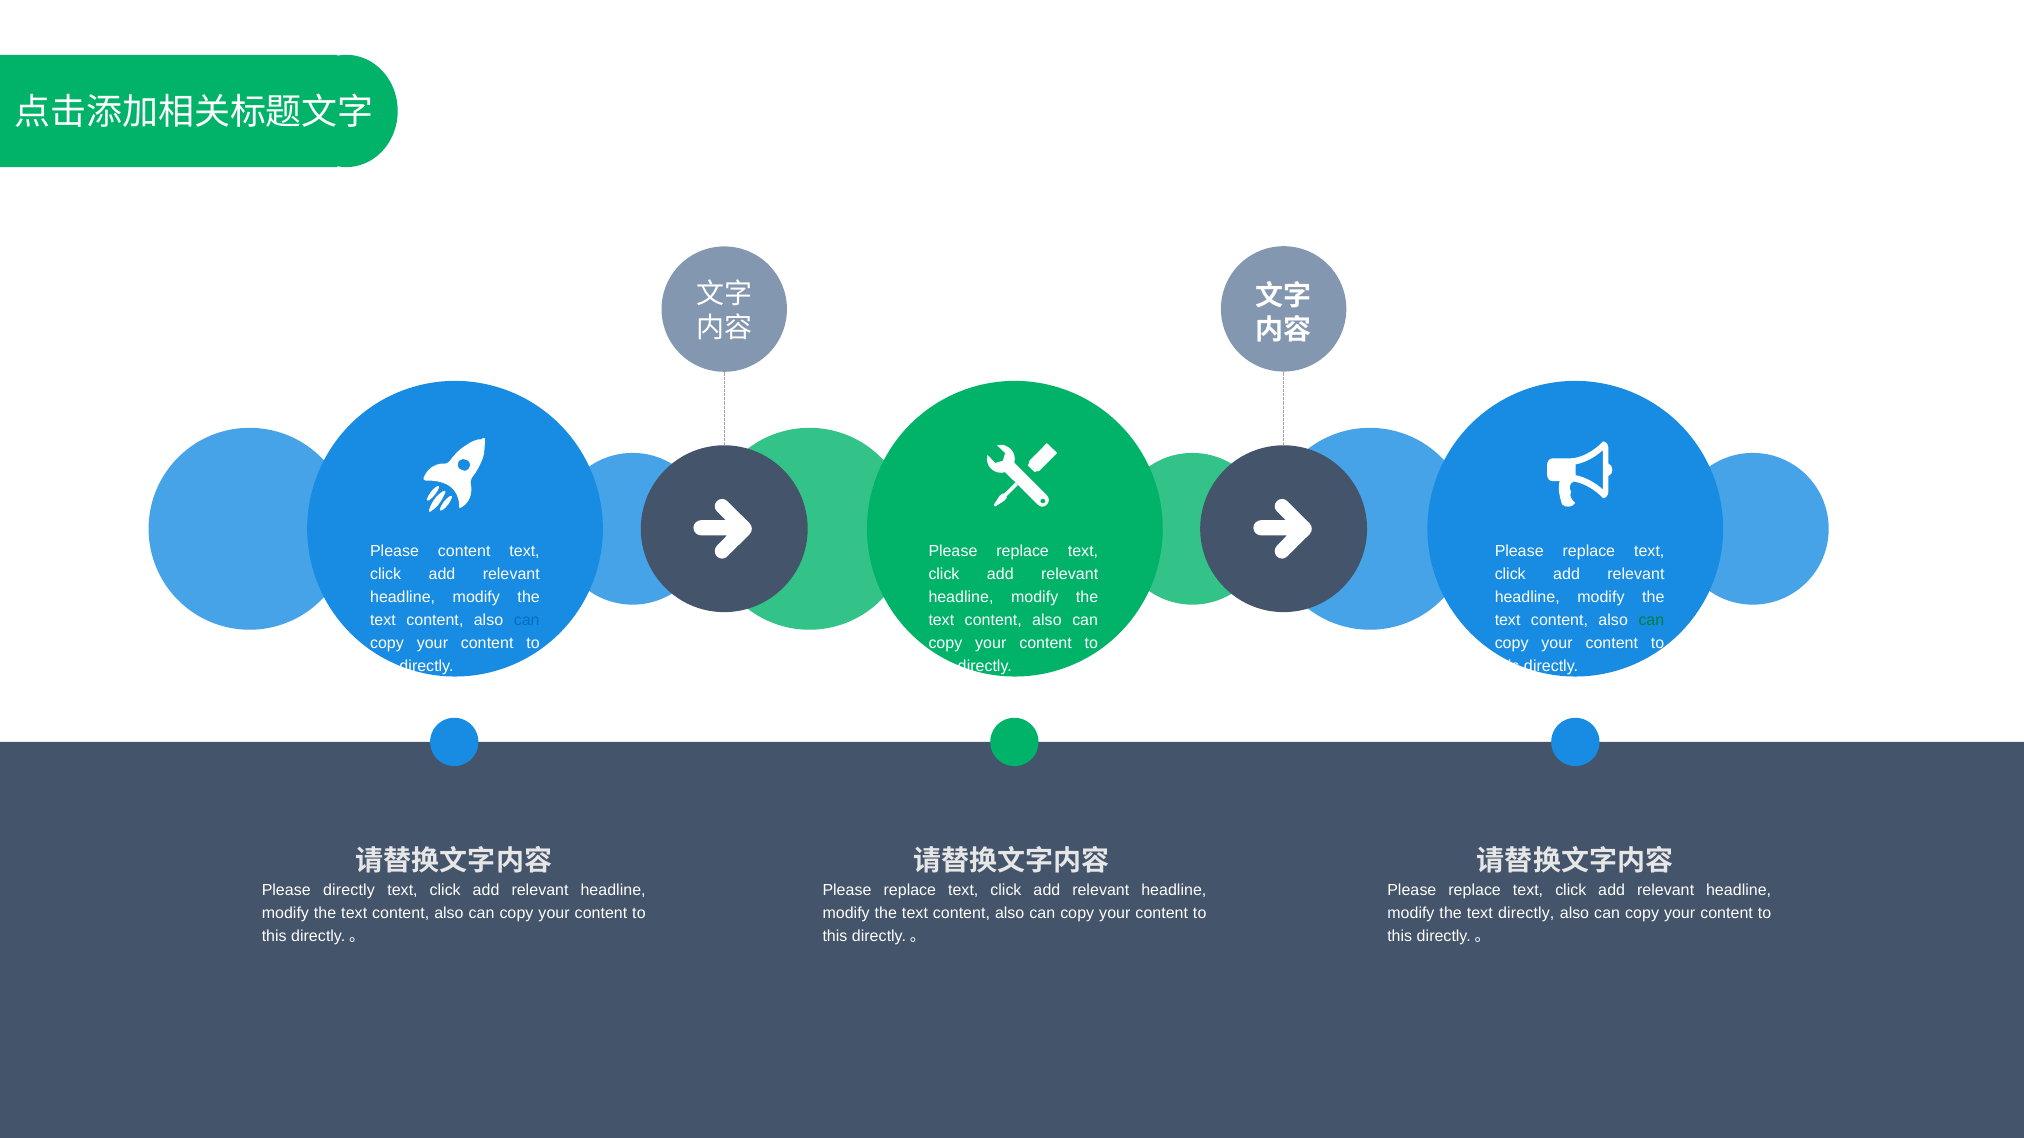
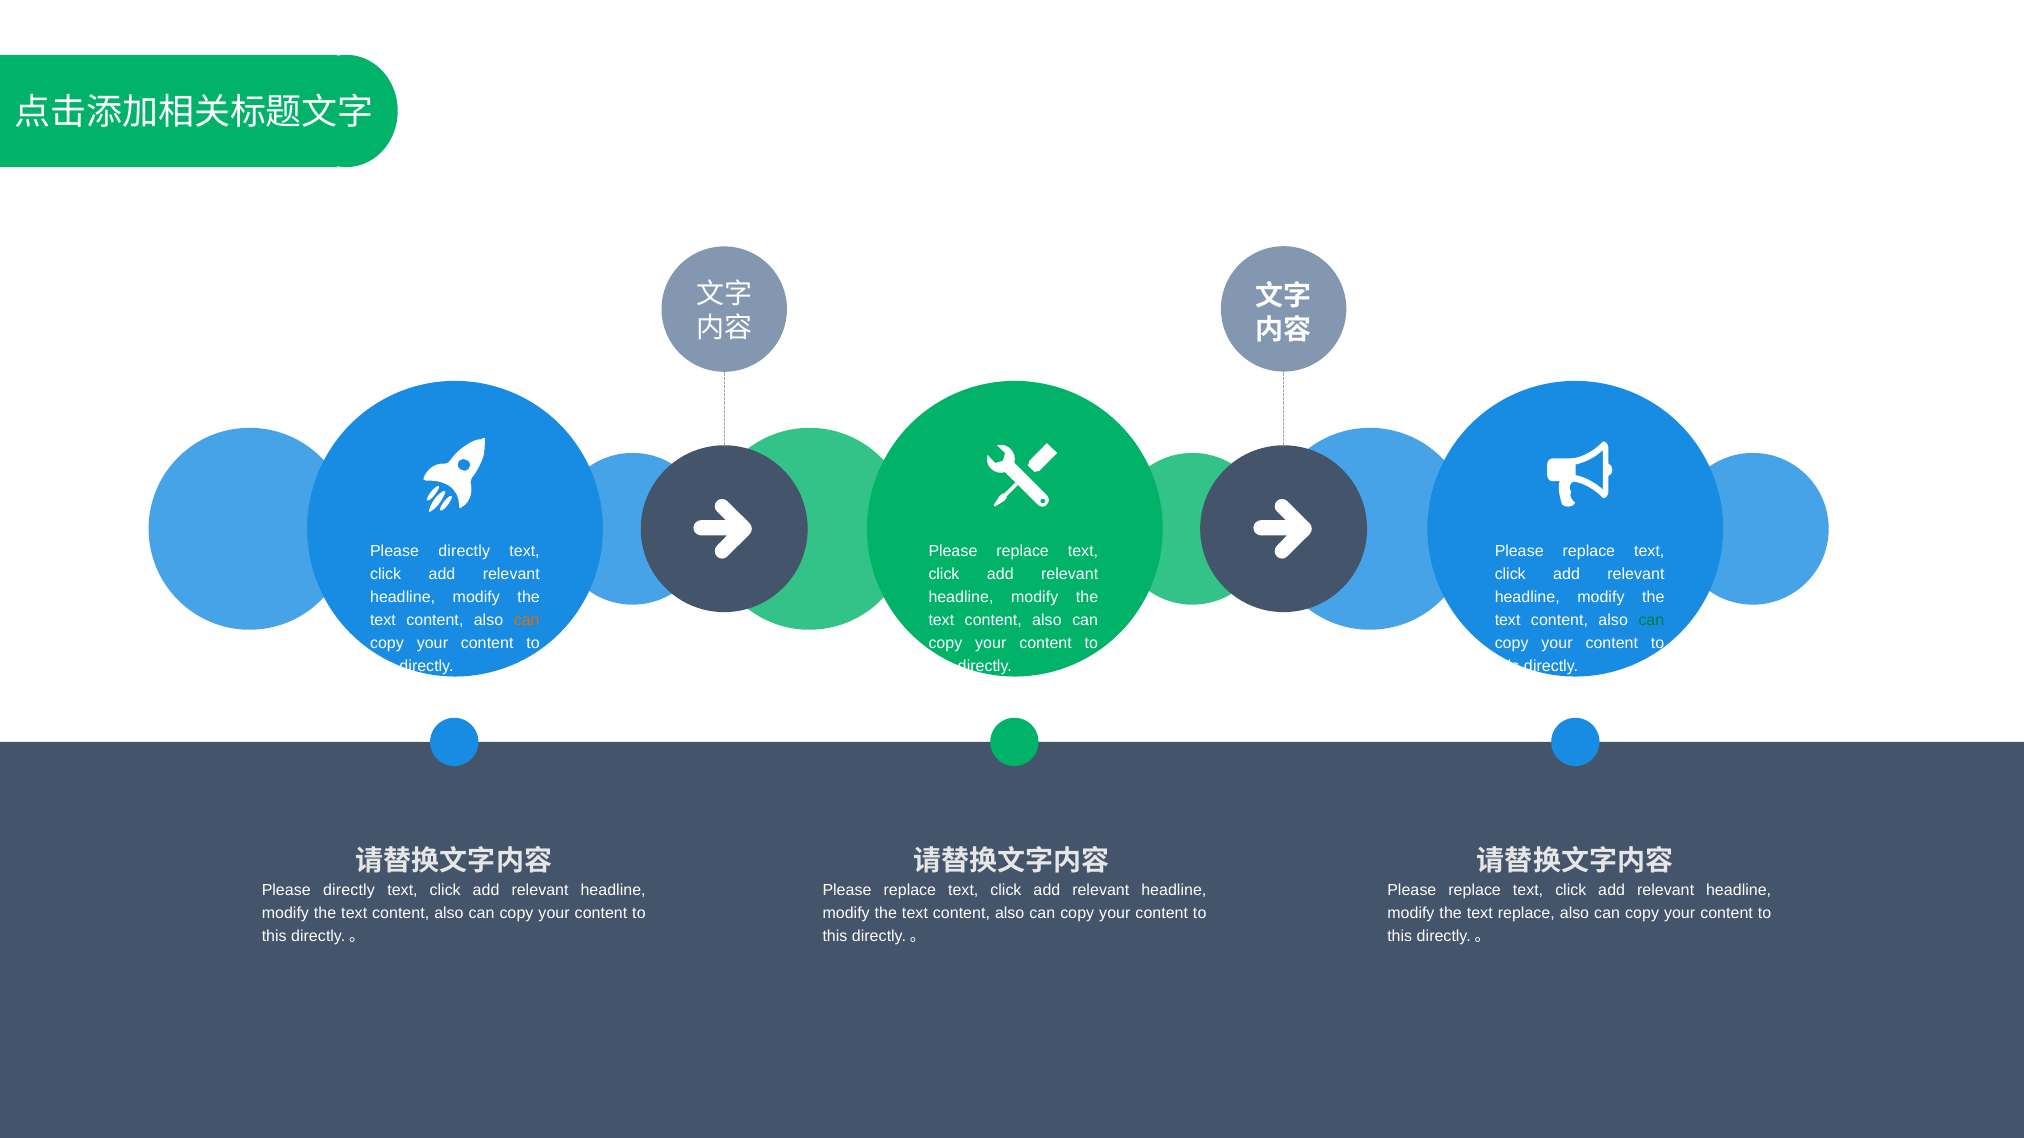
content: content -> directly (464, 552)
can colour: blue -> orange (527, 621)
text directly: directly -> replace (1526, 914)
